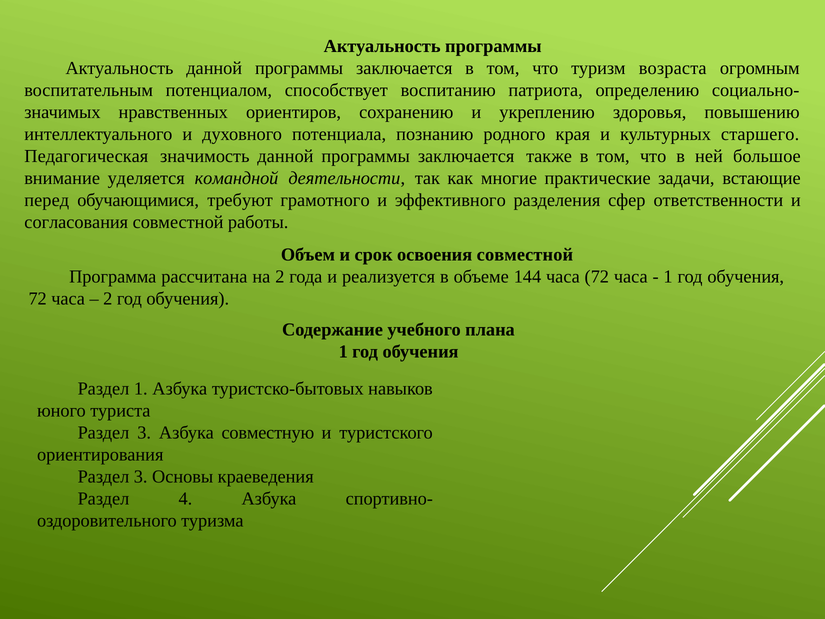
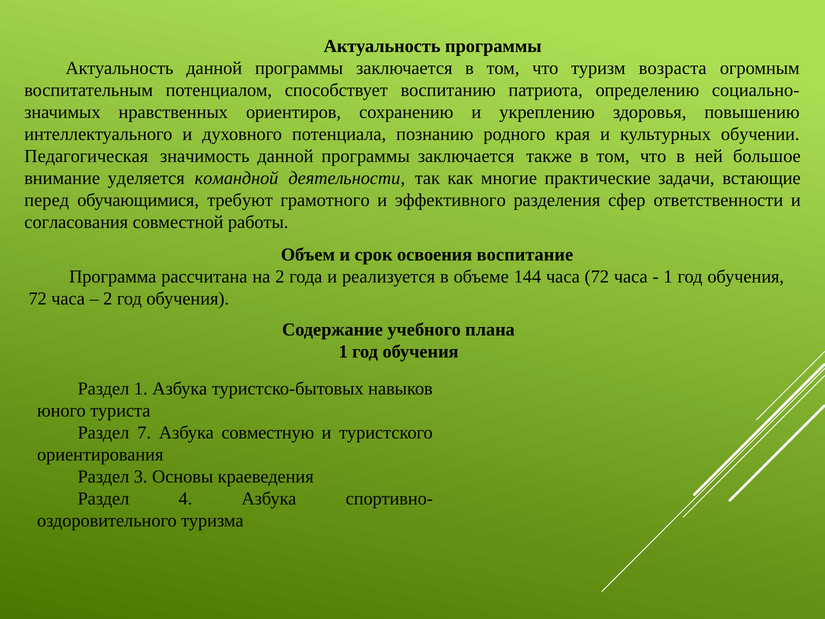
старшего: старшего -> обучении (760, 134)
освоения совместной: совместной -> воспитание (525, 255)
3: 3 -> 7 (144, 432)
